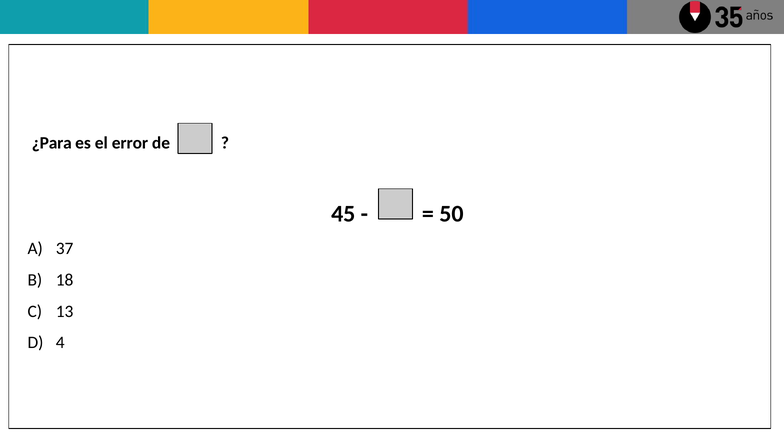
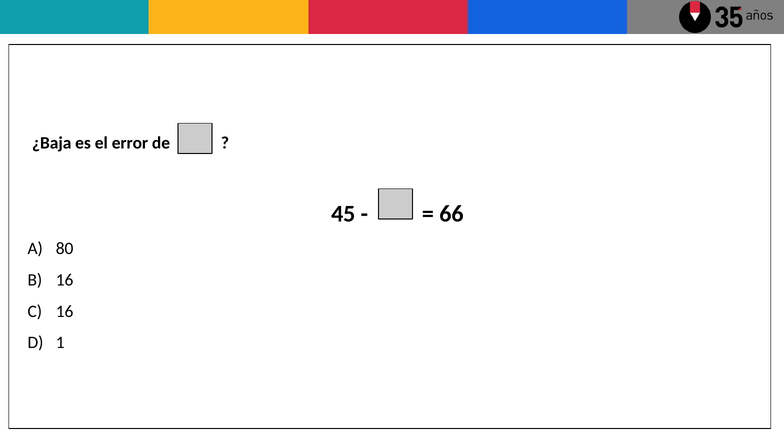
¿Para: ¿Para -> ¿Baja (52, 143)
50: 50 -> 66 (451, 214)
37: 37 -> 80 (65, 249)
18: 18 -> 16 (65, 280)
13: 13 -> 16 (65, 311)
4: 4 -> 1 (60, 343)
